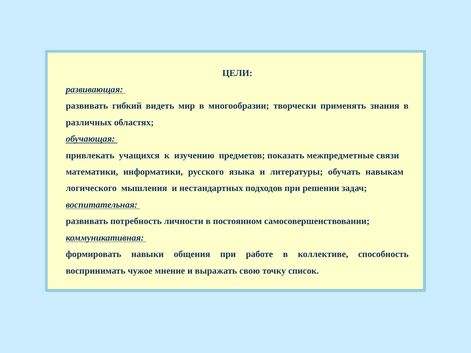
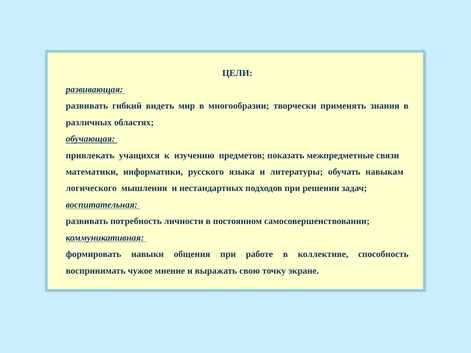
список: список -> экране (304, 271)
